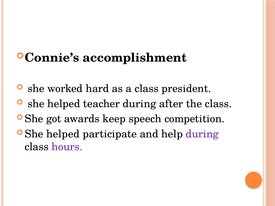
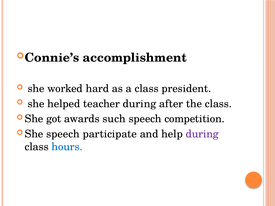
keep: keep -> such (114, 119)
helped: helped -> speech (63, 134)
hours colour: purple -> blue (67, 147)
